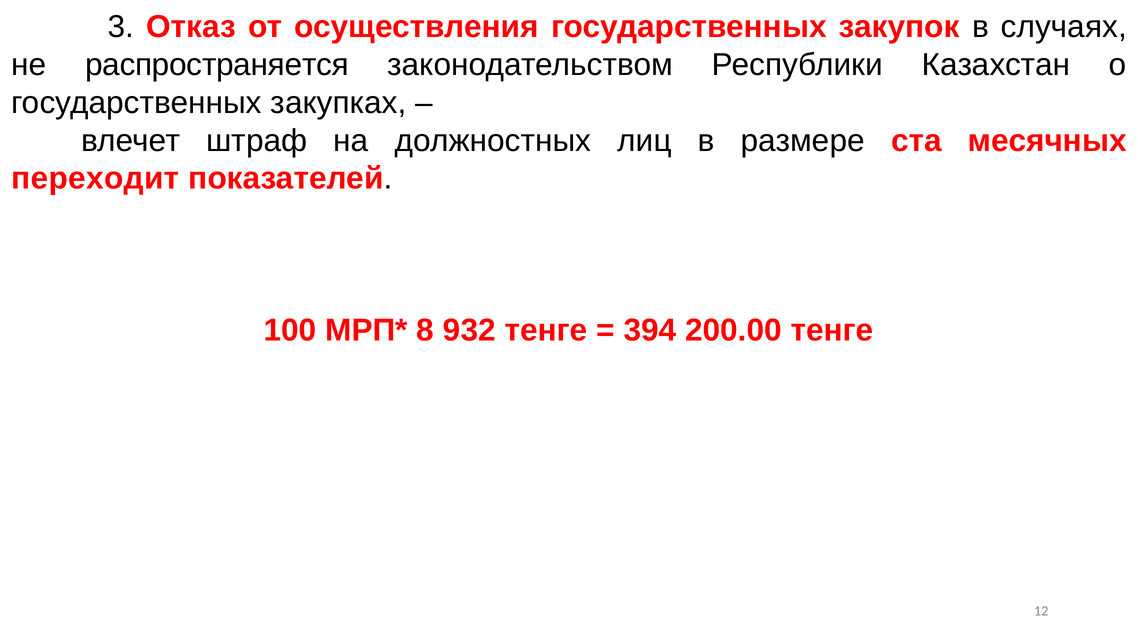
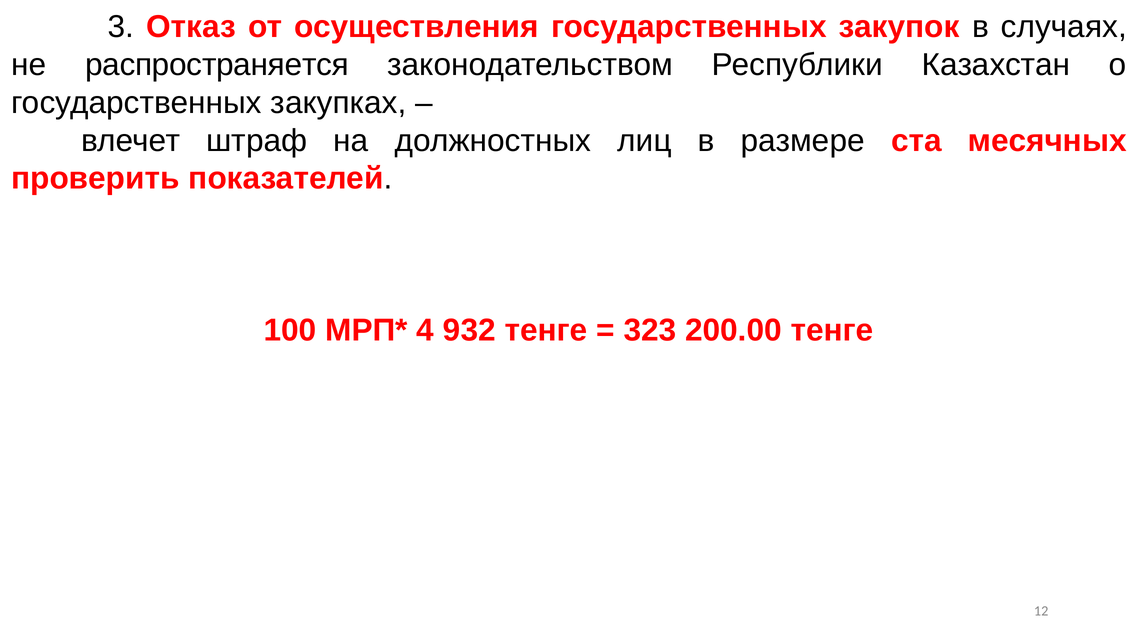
переходит: переходит -> проверить (95, 179)
8: 8 -> 4 (425, 330)
394: 394 -> 323 (650, 330)
